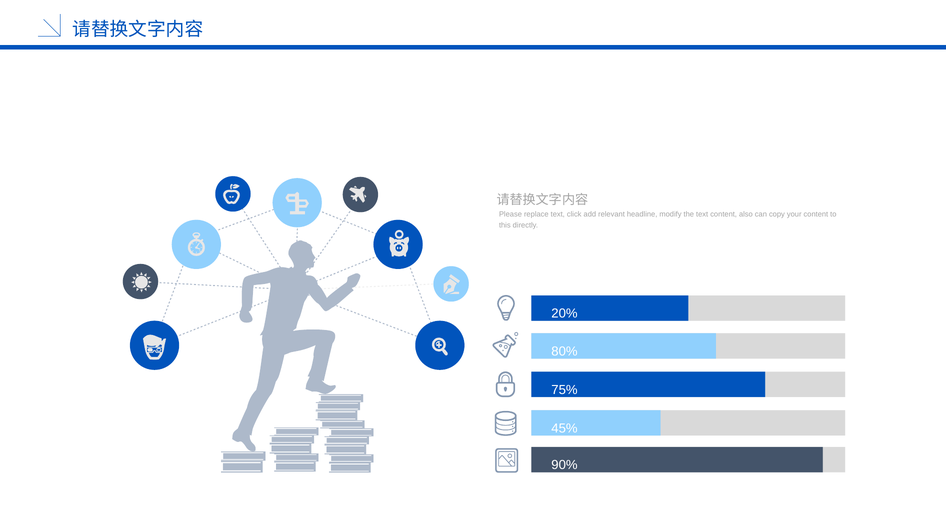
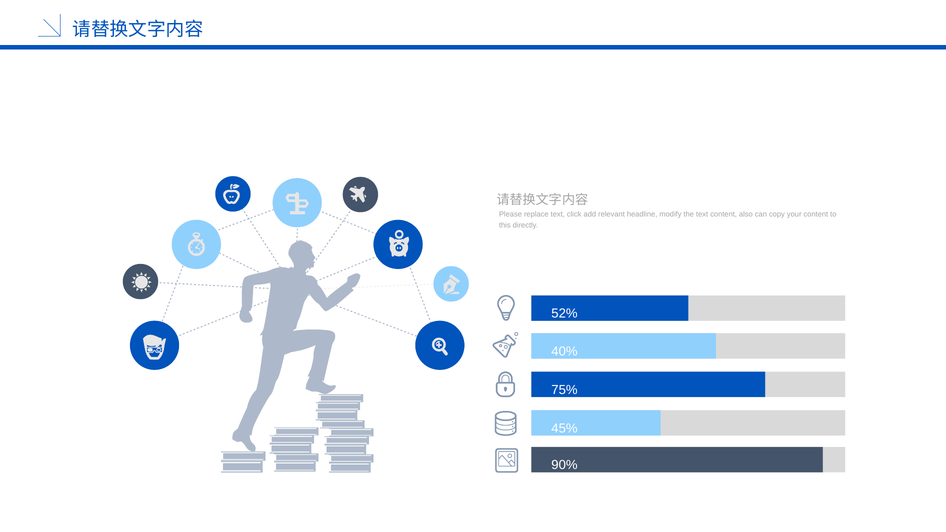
20%: 20% -> 52% (564, 314)
80%: 80% -> 40% (564, 351)
